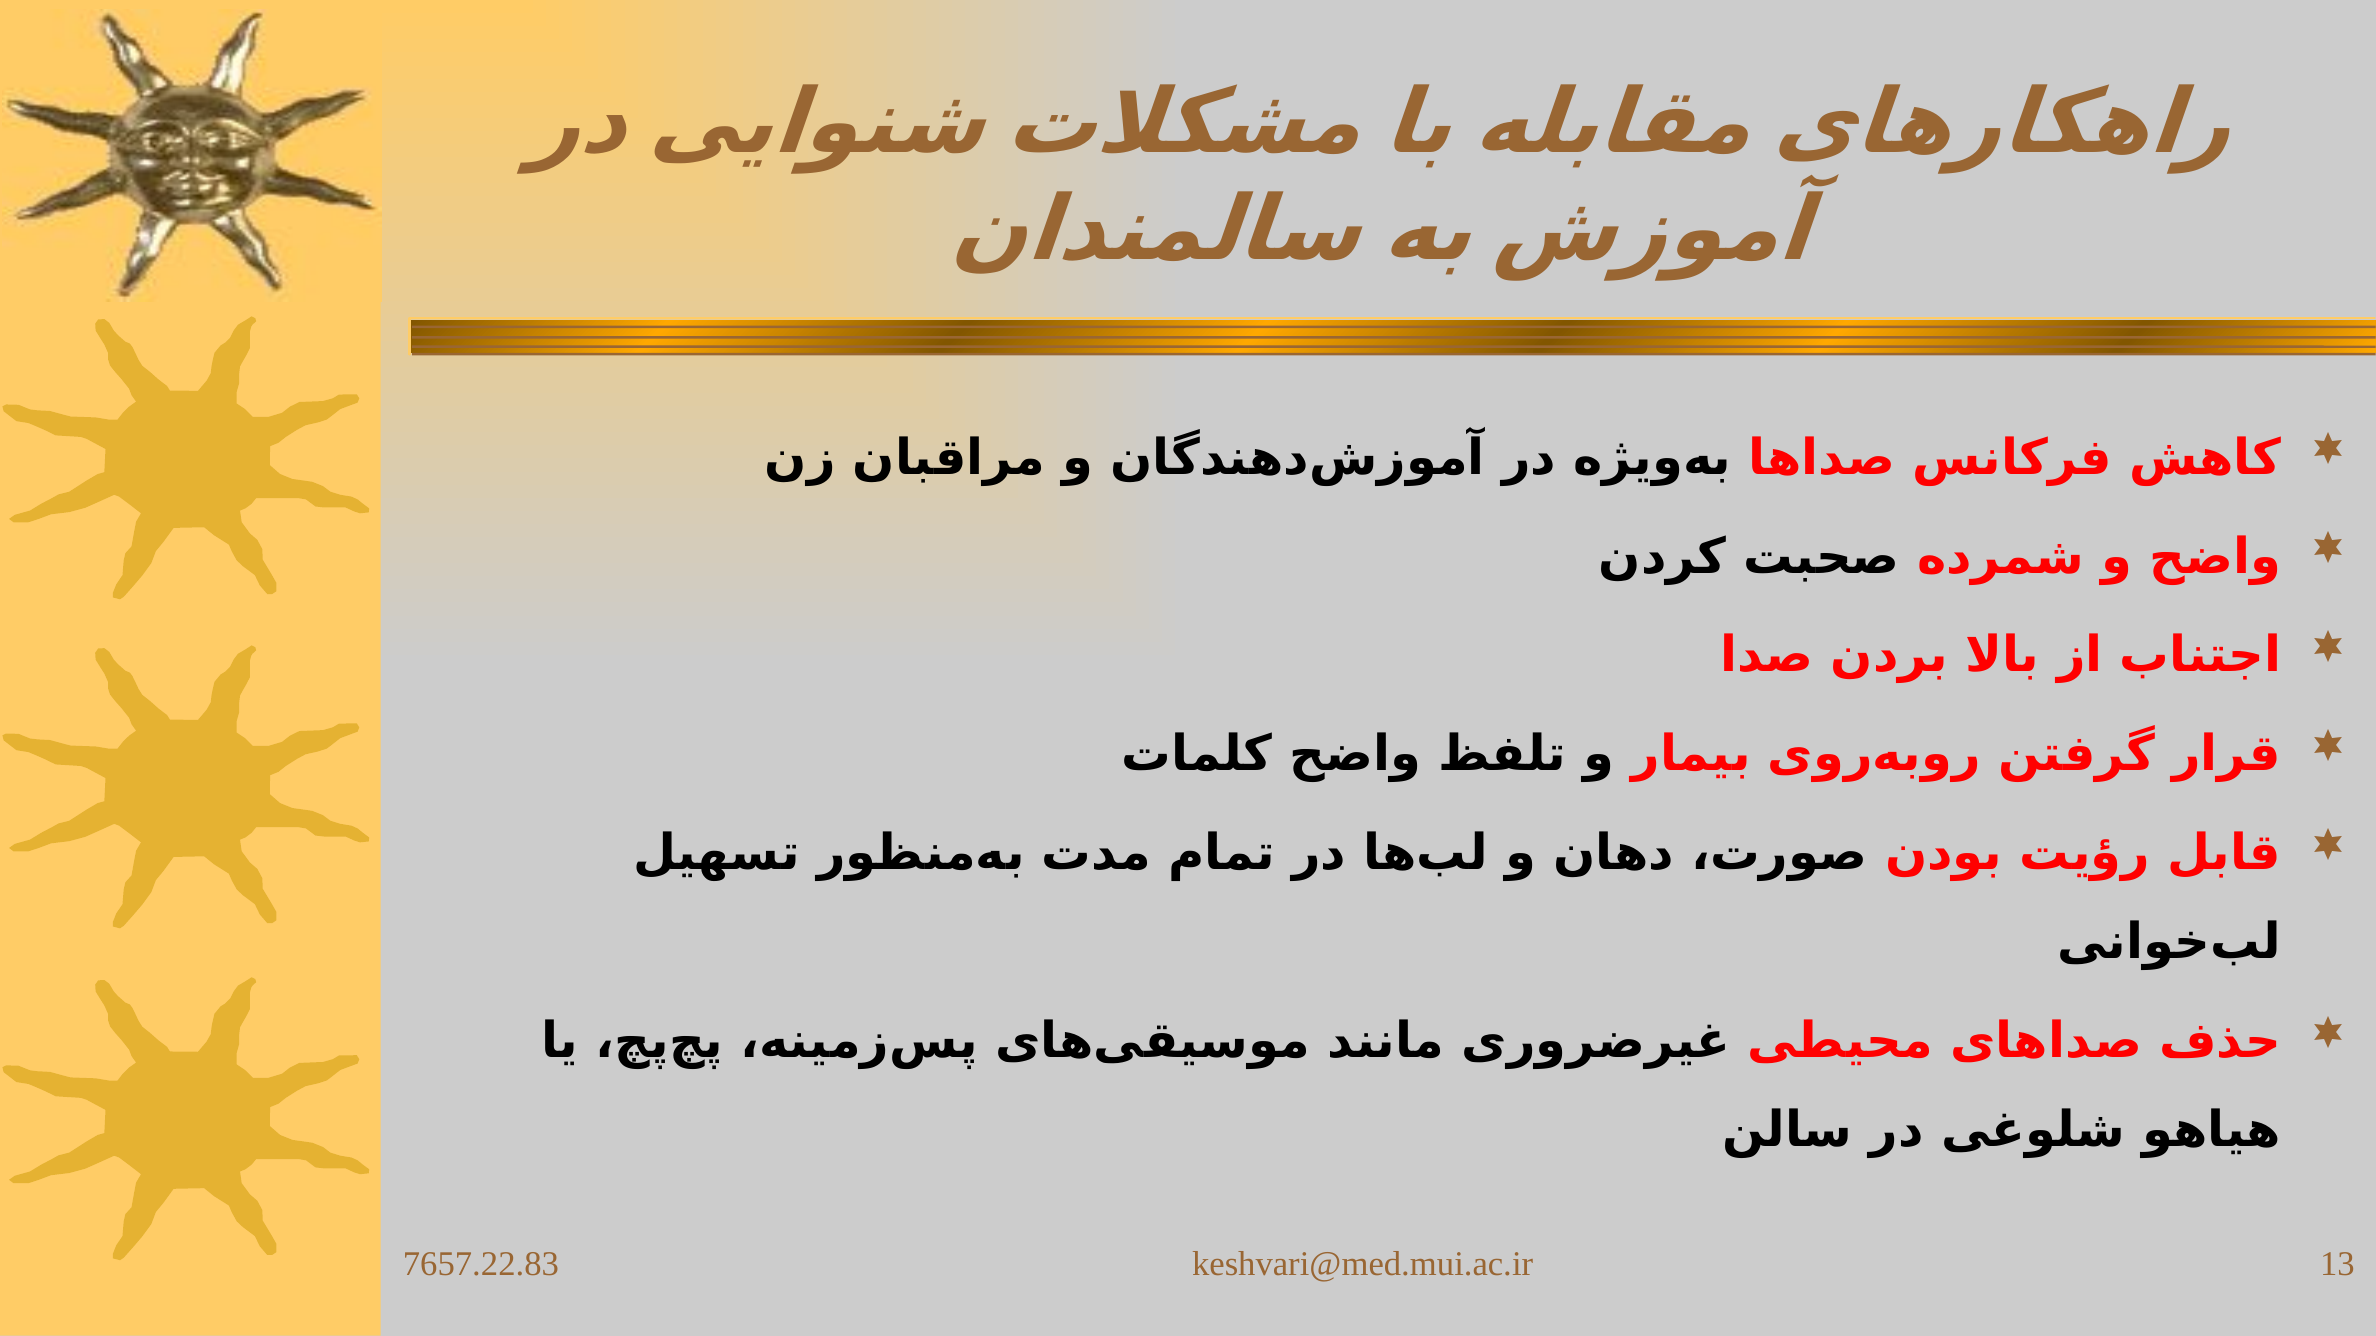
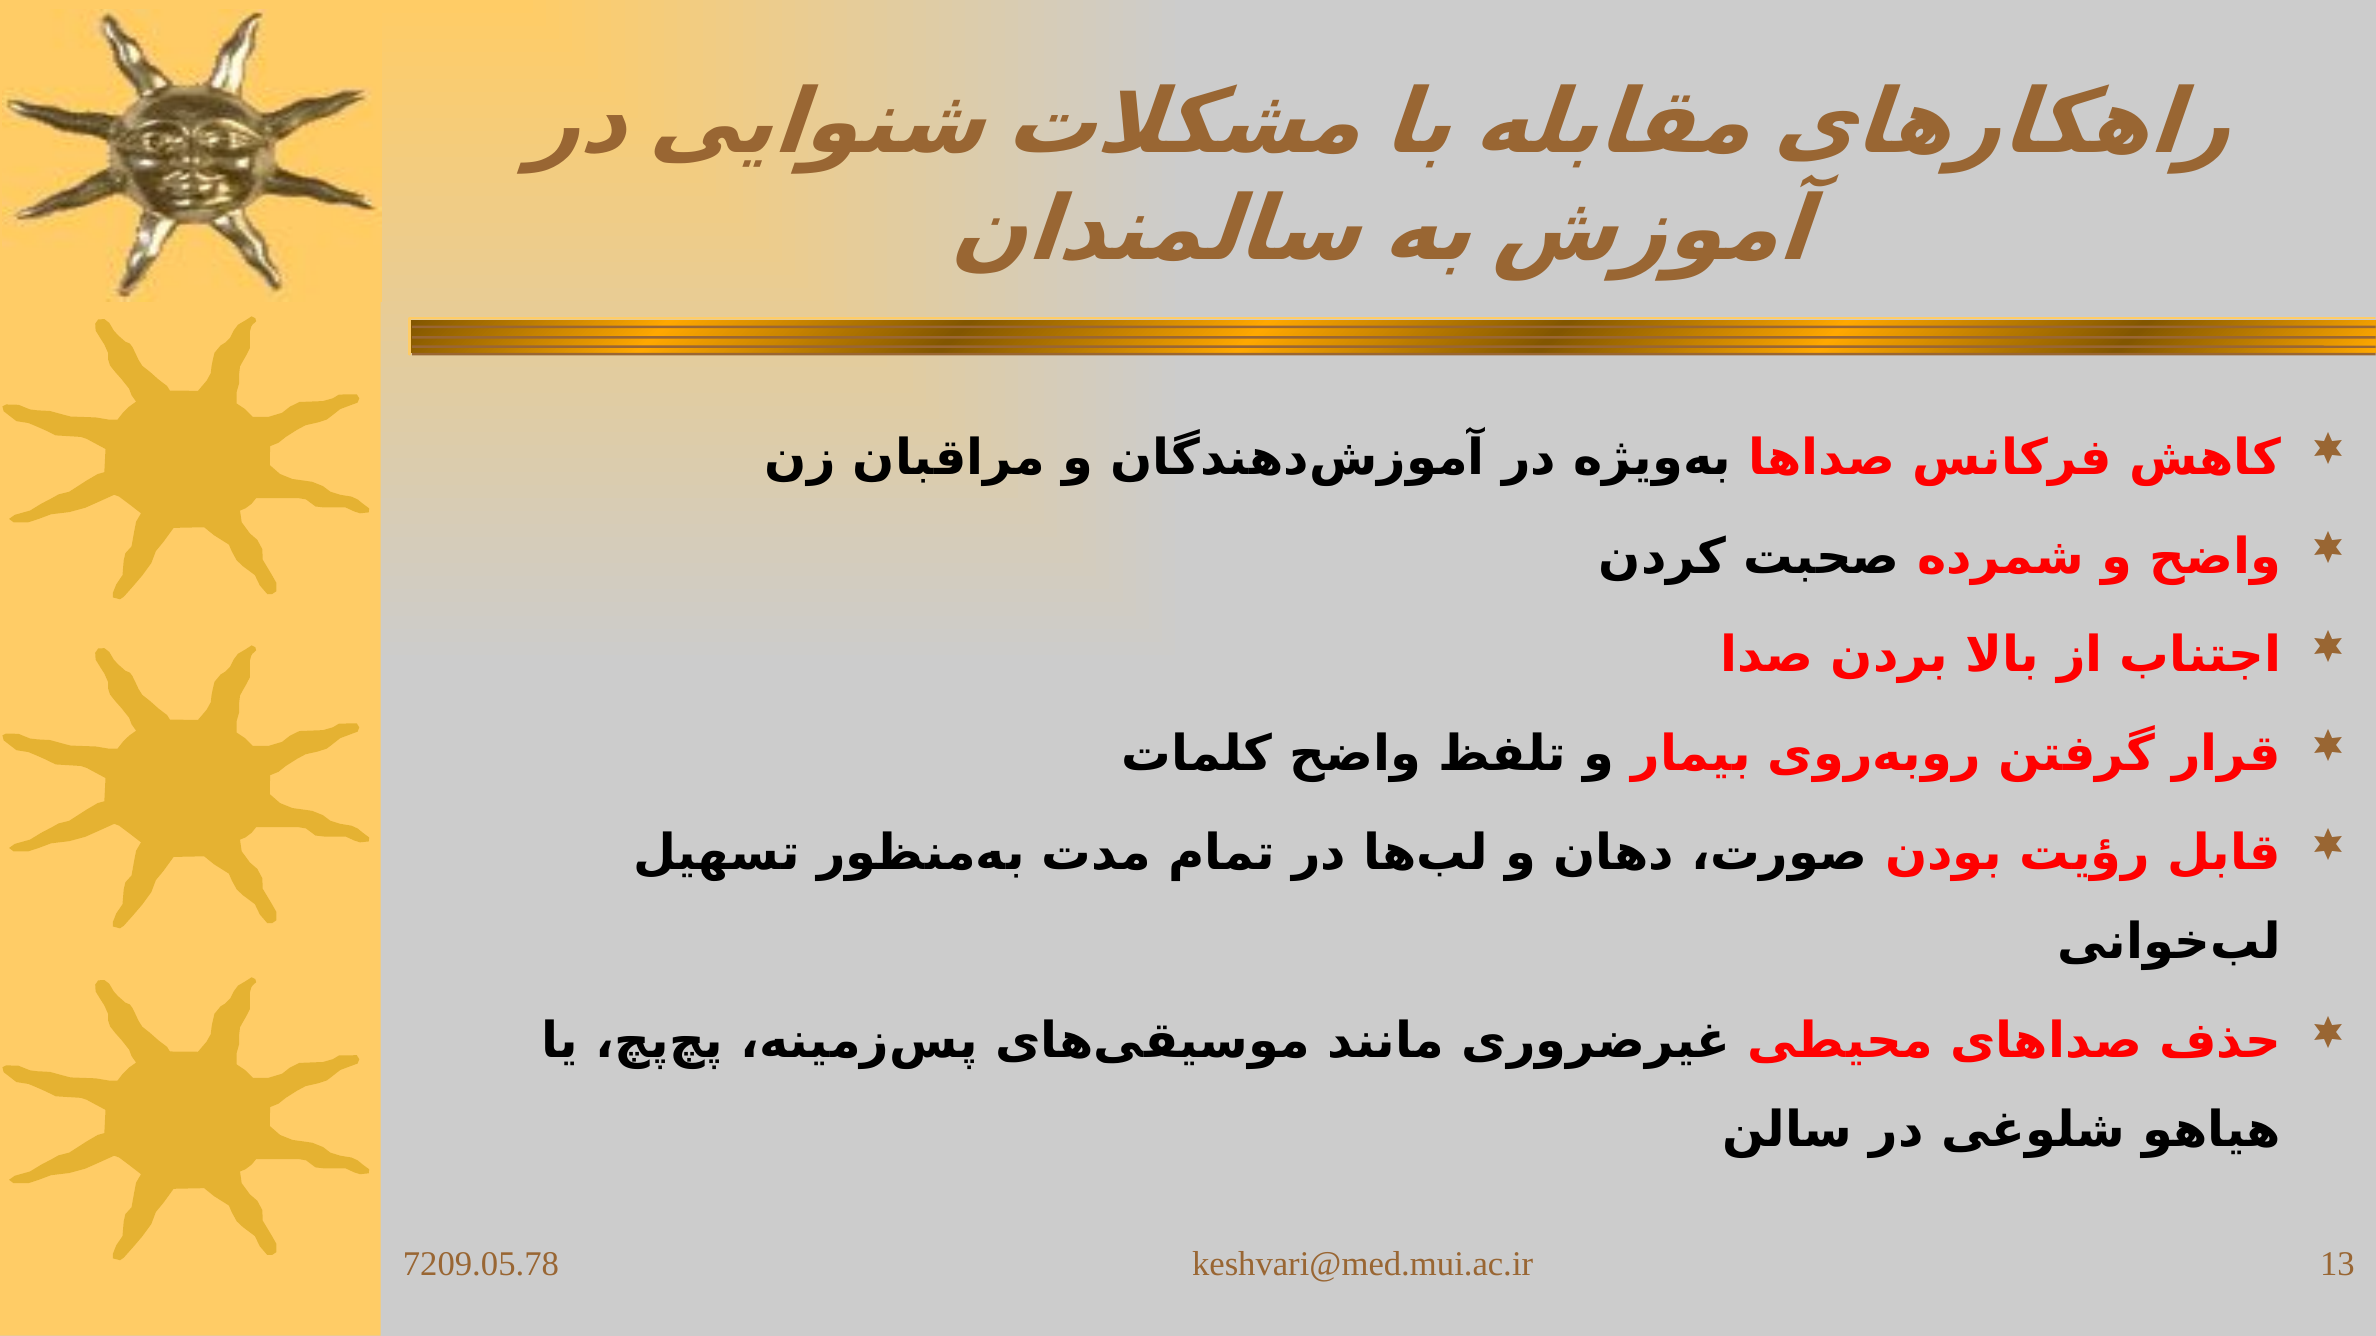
7657.22.83: 7657.22.83 -> 7209.05.78 (481, 1265)
